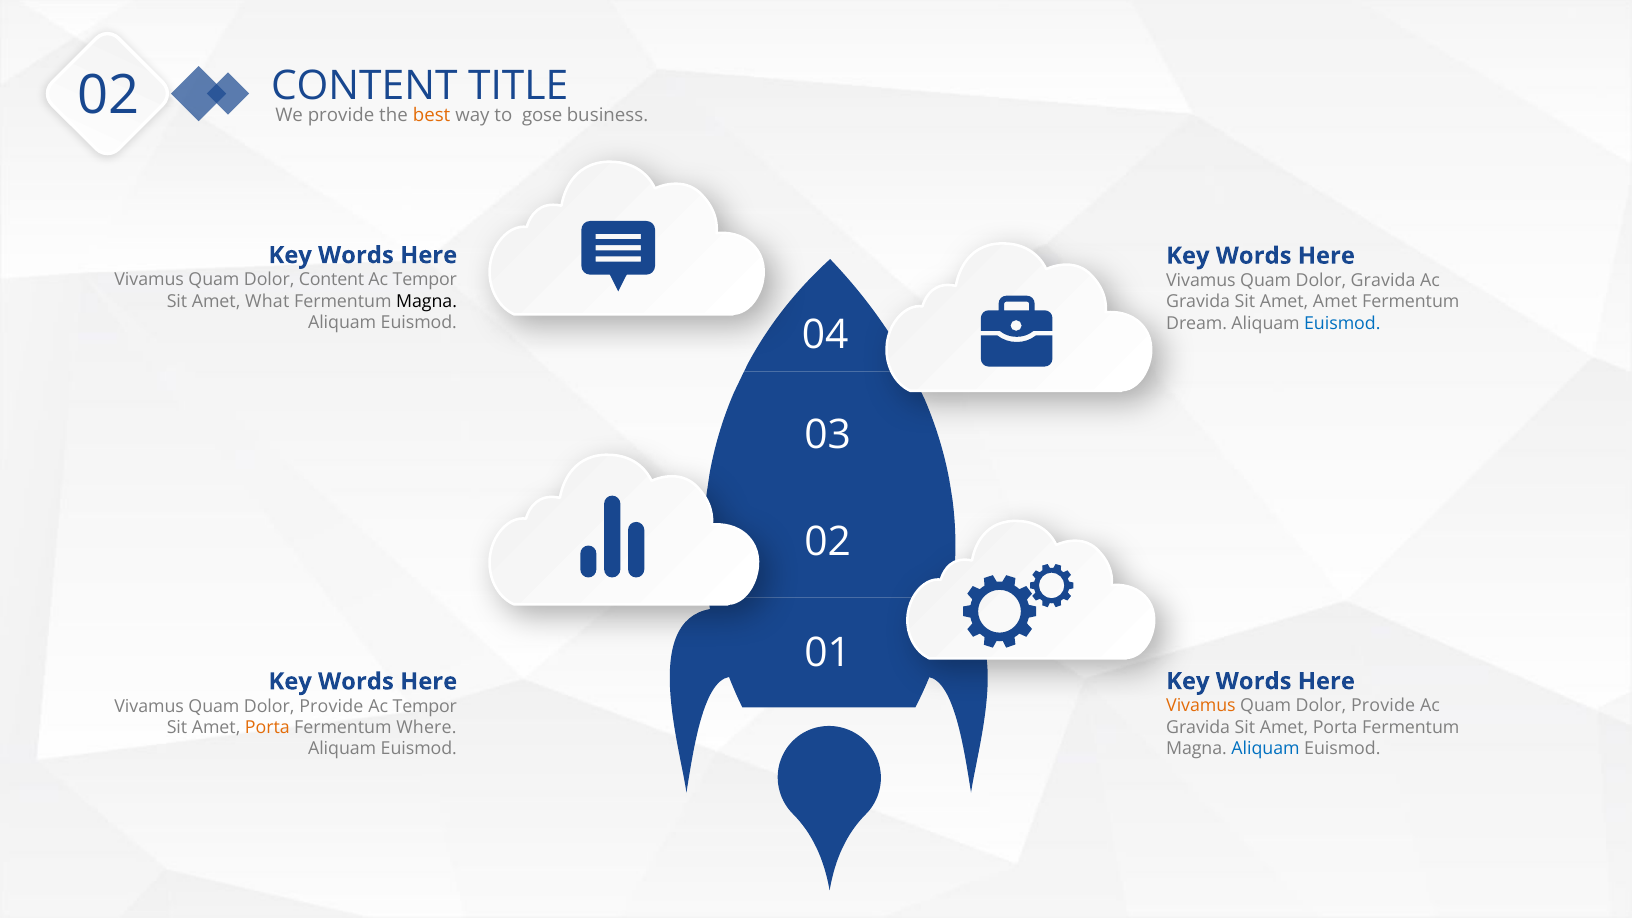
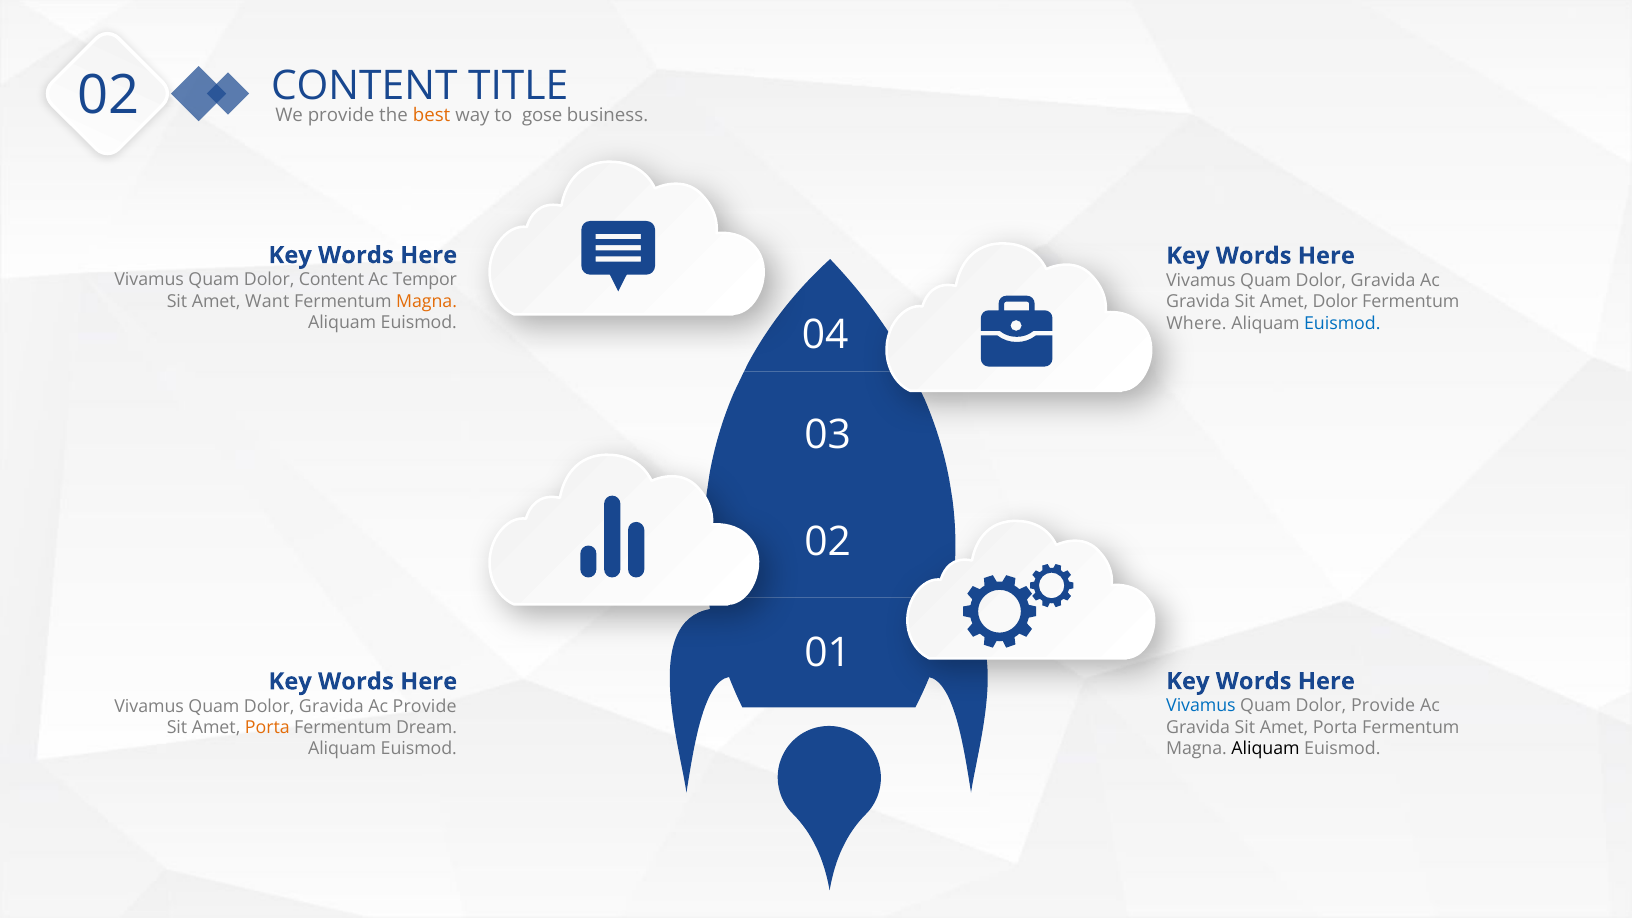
What: What -> Want (267, 301)
Magna colour: black -> orange (426, 301)
Amet Amet: Amet -> Dolor (1335, 302)
Dream: Dream -> Where (1196, 323)
Vivamus colour: orange -> blue (1201, 706)
Provide: Provide -> Gravida (331, 706)
Tempor: Tempor -> Provide (425, 706)
Where: Where -> Dream (427, 728)
Aliquam colour: blue -> black (1266, 749)
